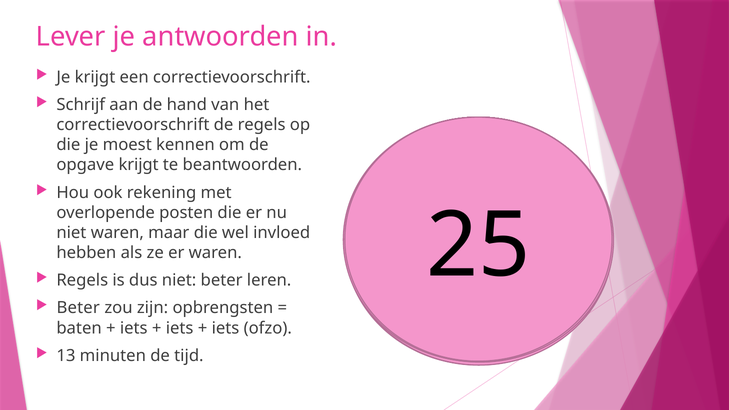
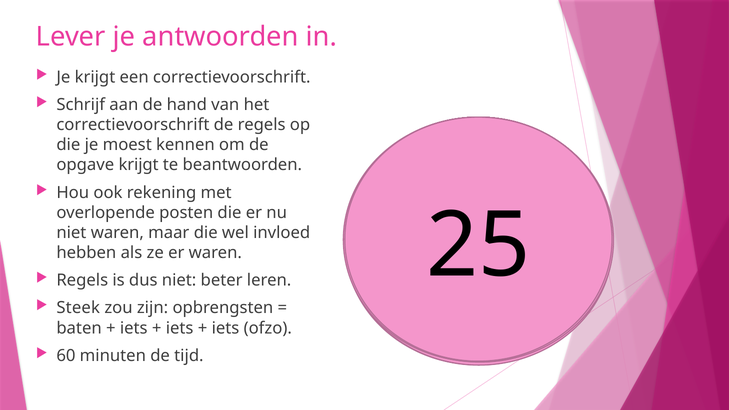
Beter: Beter -> Steek (78, 308)
13: 13 -> 60 (66, 356)
